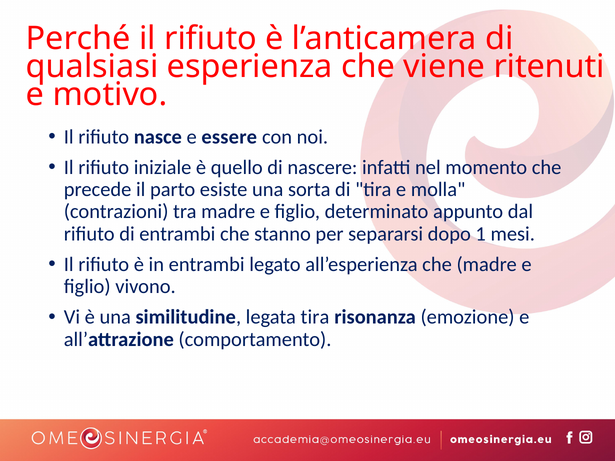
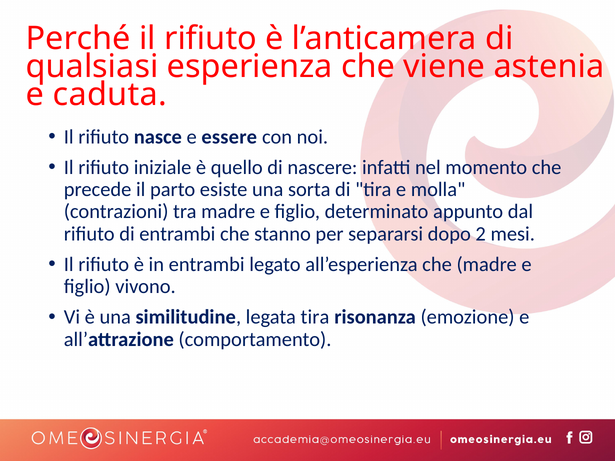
ritenuti: ritenuti -> astenia (549, 66)
motivo: motivo -> caduta (110, 95)
1: 1 -> 2 (481, 234)
